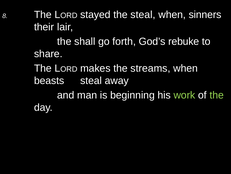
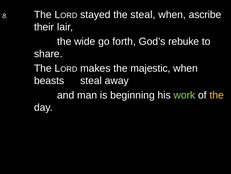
sinners: sinners -> ascribe (205, 15)
shall: shall -> wide (85, 41)
streams: streams -> majestic (150, 68)
the colour: light green -> yellow (217, 95)
